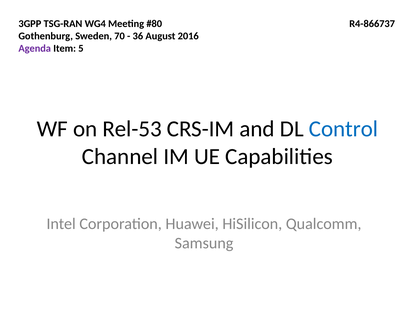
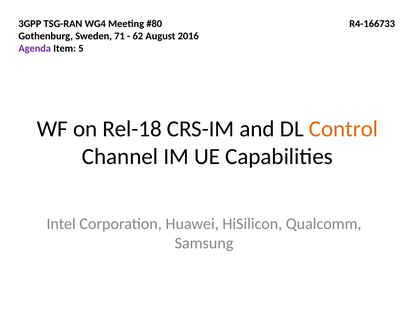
R4-866737: R4-866737 -> R4-166733 (372, 24)
70: 70 -> 71 (120, 36)
36: 36 -> 62 (138, 36)
Rel-53: Rel-53 -> Rel-18 (132, 129)
Control colour: blue -> orange (344, 129)
